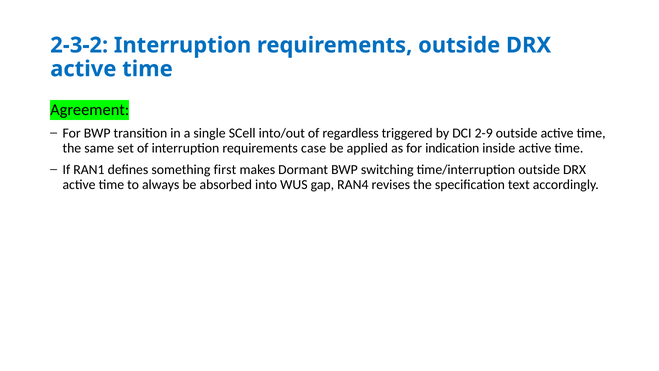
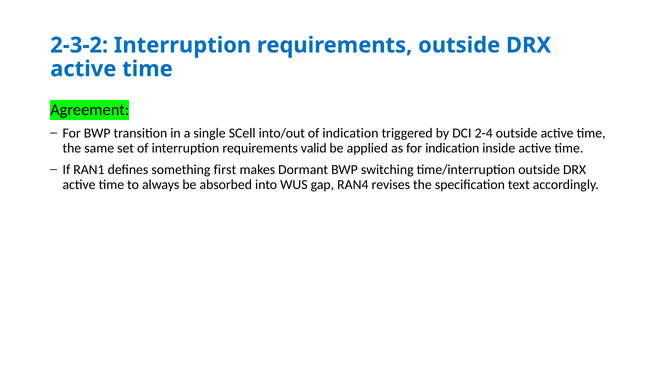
of regardless: regardless -> indication (350, 133)
2-9: 2-9 -> 2-4 (484, 133)
case: case -> valid (314, 148)
